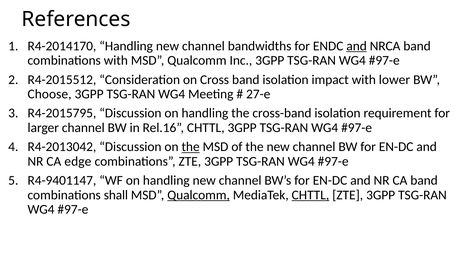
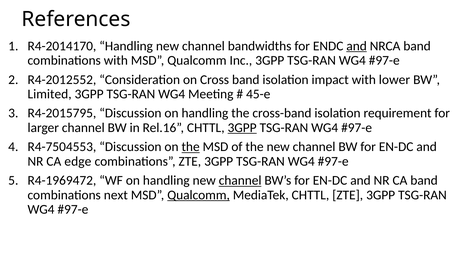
R4-2015512: R4-2015512 -> R4-2012552 (62, 80)
Choose: Choose -> Limited (50, 94)
27-e: 27-e -> 45-e (258, 94)
3GPP underline: none -> present (242, 127)
R4-2013042: R4-2013042 -> R4-7504553 (62, 147)
R4-9401147: R4-9401147 -> R4-1969472 (62, 180)
channel underline: none -> present (240, 180)
shall: shall -> next (116, 195)
CHTTL underline: present -> none (310, 195)
